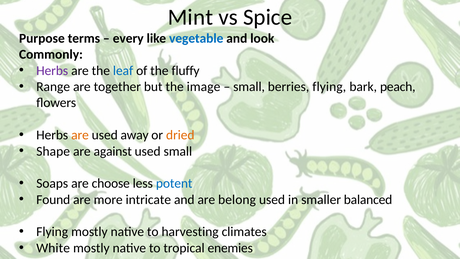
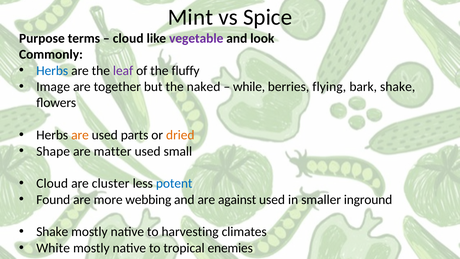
every: every -> cloud (128, 38)
vegetable colour: blue -> purple (196, 38)
Herbs colour: purple -> blue (52, 71)
leaf colour: blue -> purple (123, 71)
Range: Range -> Image (53, 87)
image: image -> naked (204, 87)
small: small -> while (249, 87)
bark peach: peach -> shake (398, 87)
away: away -> parts (135, 135)
against: against -> matter (113, 151)
Soaps: Soaps -> Cloud (52, 183)
choose: choose -> cluster (111, 183)
intricate: intricate -> webbing (148, 199)
belong: belong -> against (237, 199)
balanced: balanced -> inground (368, 199)
Flying: Flying -> Shake (52, 232)
